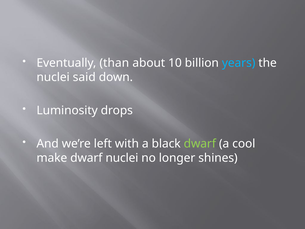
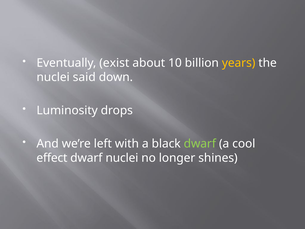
than: than -> exist (114, 63)
years colour: light blue -> yellow (239, 63)
make: make -> effect (52, 158)
